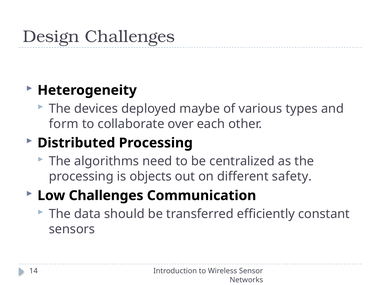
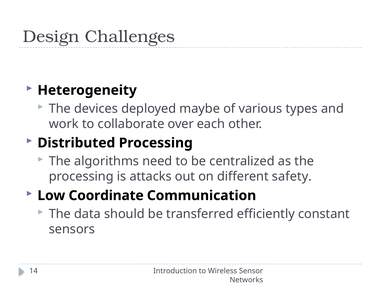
form: form -> work (64, 124)
objects: objects -> attacks (151, 177)
Low Challenges: Challenges -> Coordinate (106, 196)
